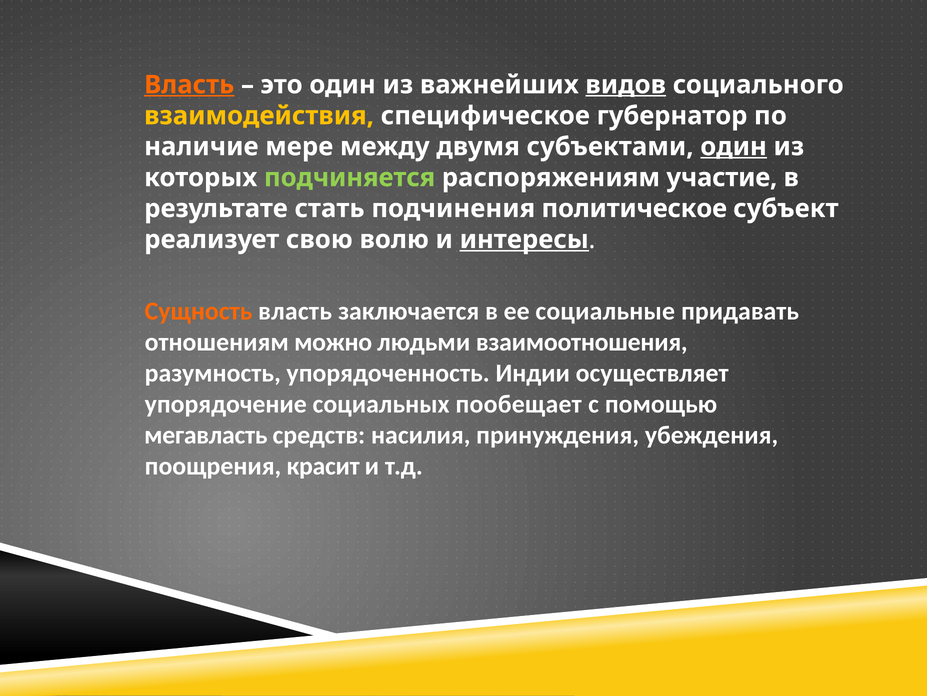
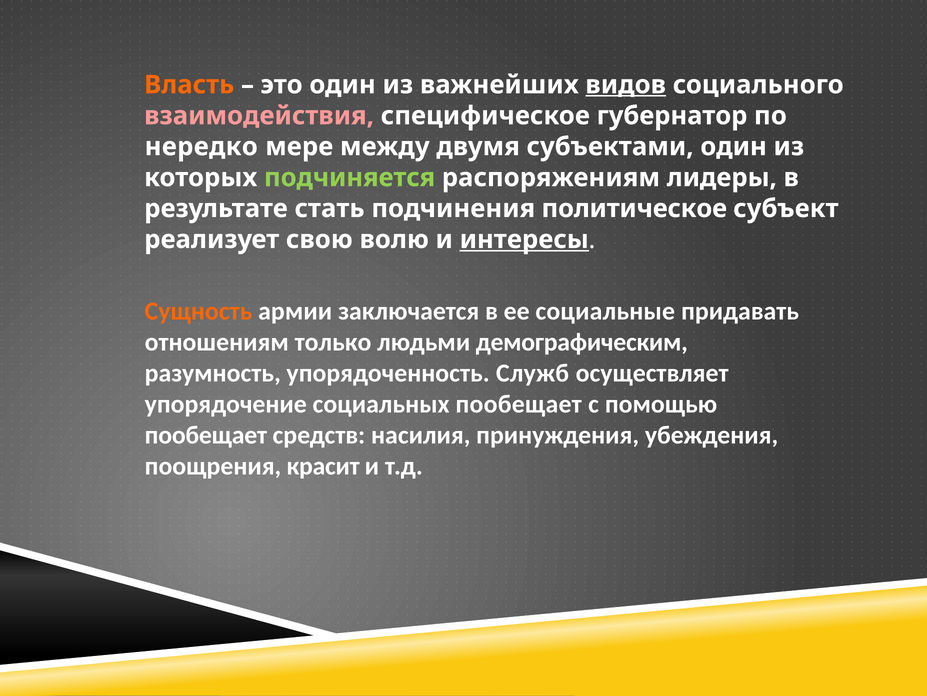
Власть underline: present -> none (189, 85)
взаимодействия colour: yellow -> pink (259, 116)
наличие: наличие -> нередко (201, 147)
один underline: present -> none (734, 147)
участие: участие -> лидеры (722, 177)
Сущность власть: власть -> армии (295, 311)
можно: можно -> только (333, 342)
взаимоотношения: взаимоотношения -> демографическим (582, 342)
Индии: Индии -> Служб (533, 373)
мегавласть: мегавласть -> пообещает (206, 435)
